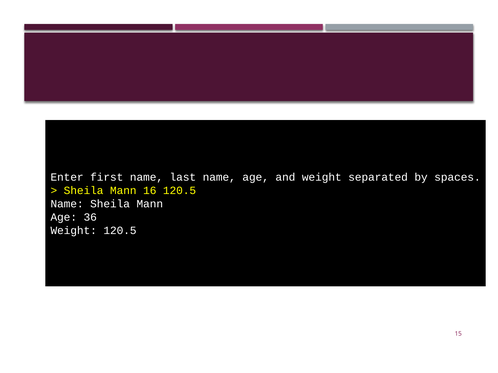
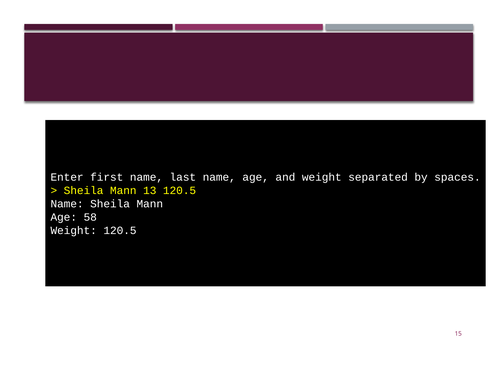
16: 16 -> 13 (150, 191)
36: 36 -> 58 (90, 217)
